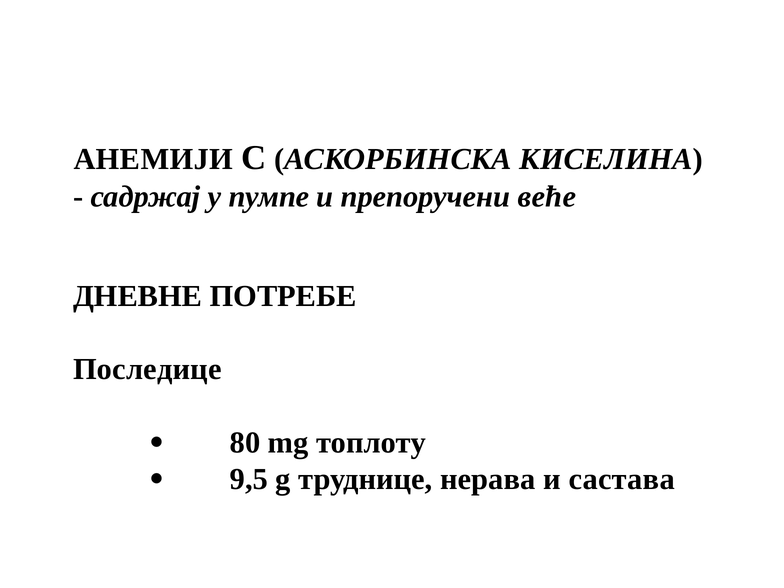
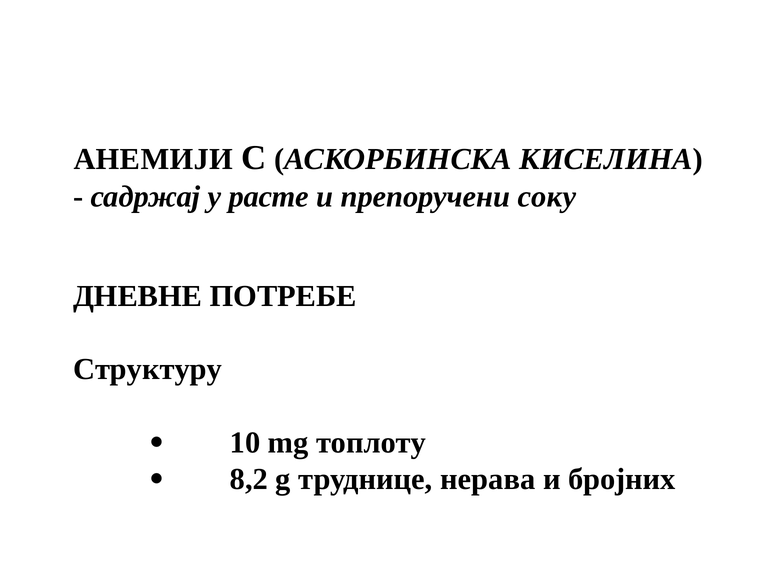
пумпе: пумпе -> расте (269, 197)
веће: веће -> соку (547, 197)
Последице: Последице -> Структуру (147, 369)
80: 80 -> 10 (245, 443)
9,5: 9,5 -> 8,2 (249, 479)
састава: састава -> бројних (622, 479)
